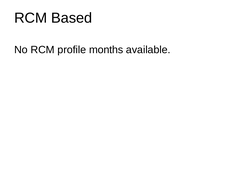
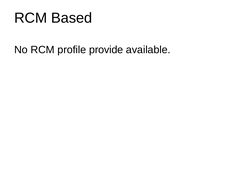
months: months -> provide (106, 50)
